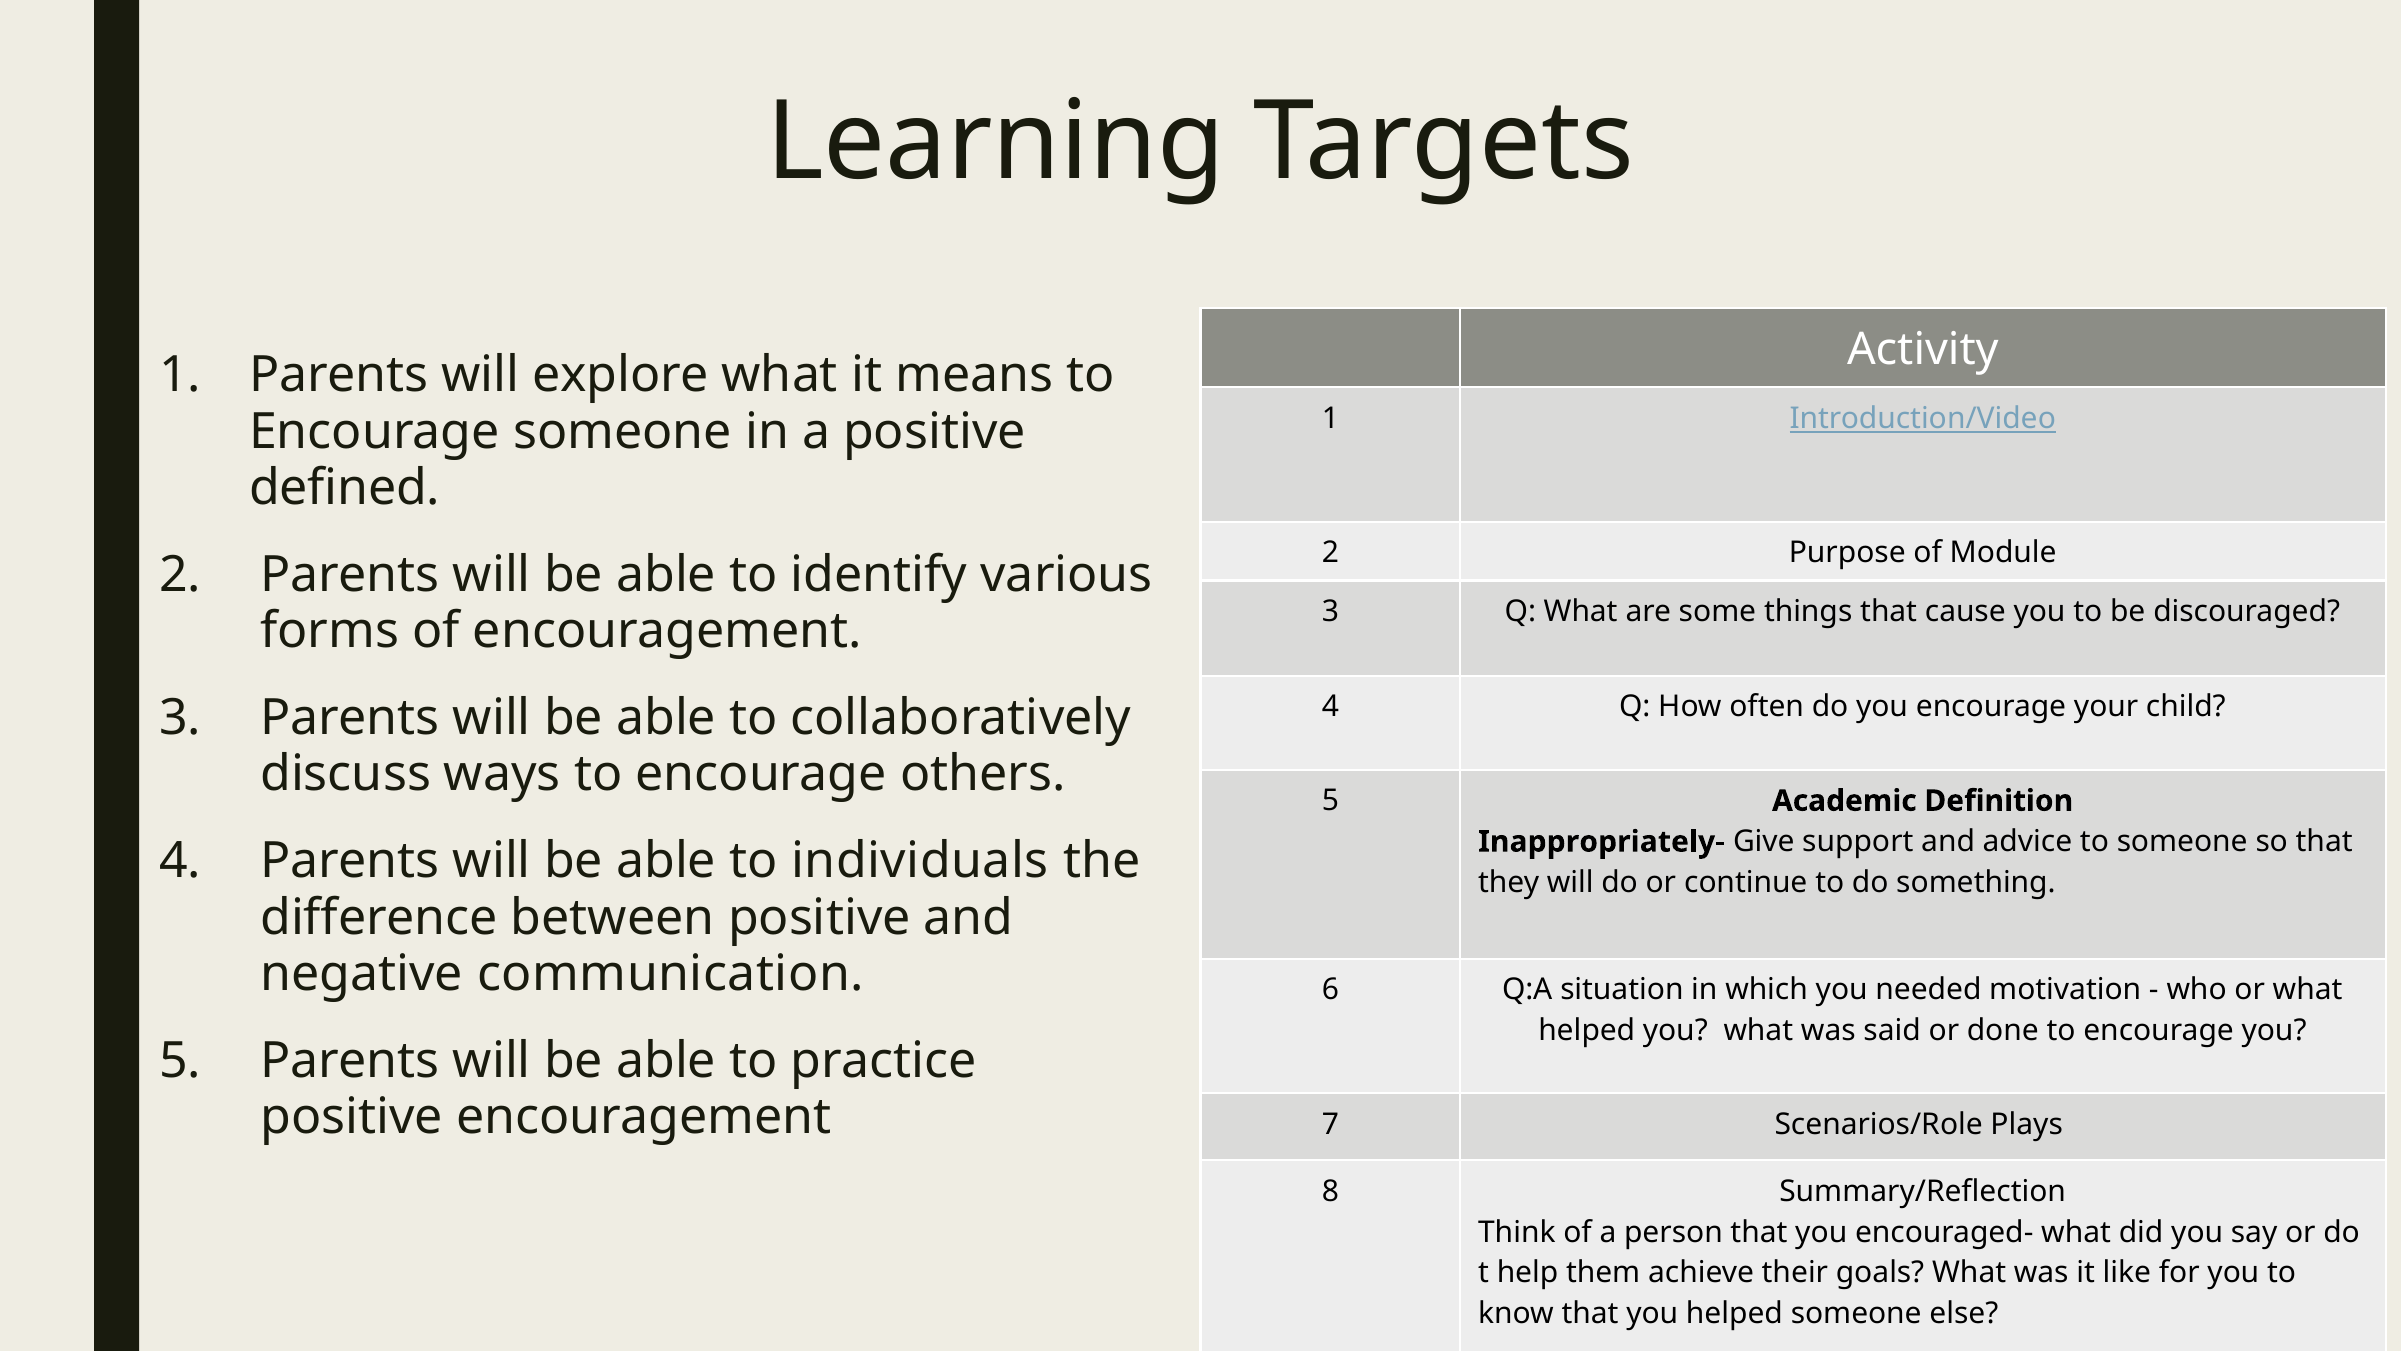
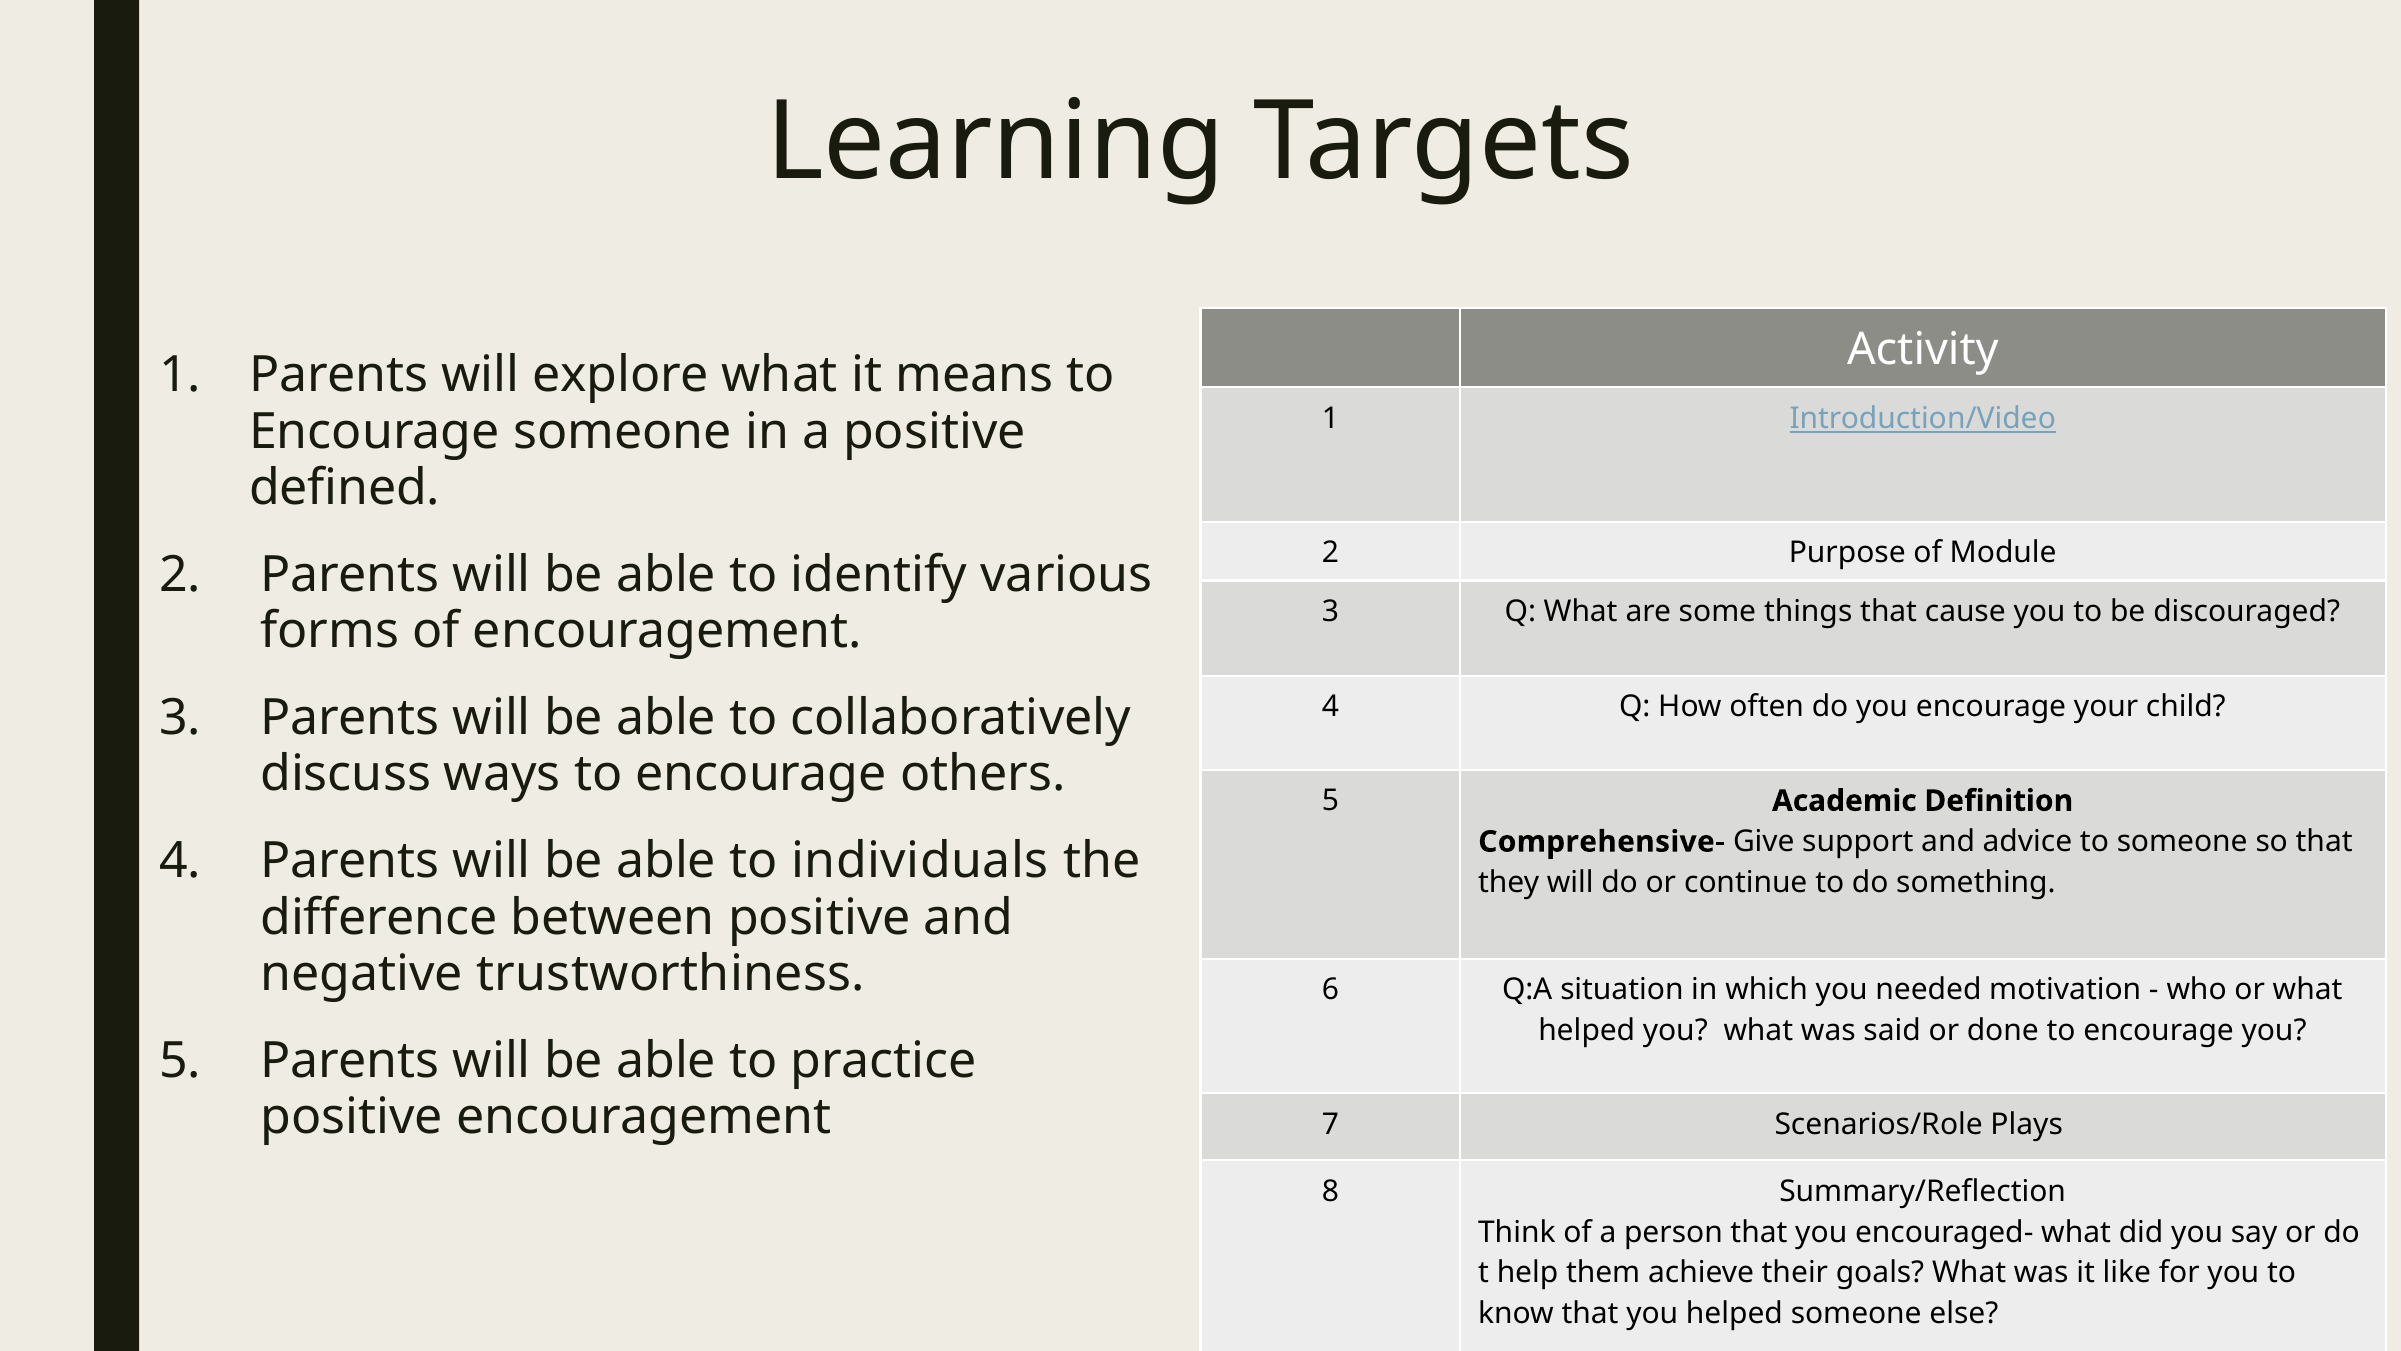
Inappropriately-: Inappropriately- -> Comprehensive- (1601, 841)
communication: communication -> trustworthiness (671, 974)
